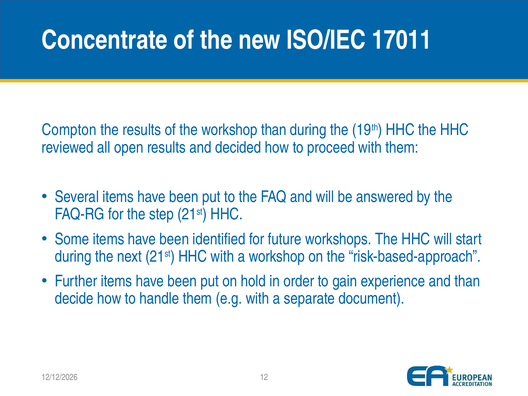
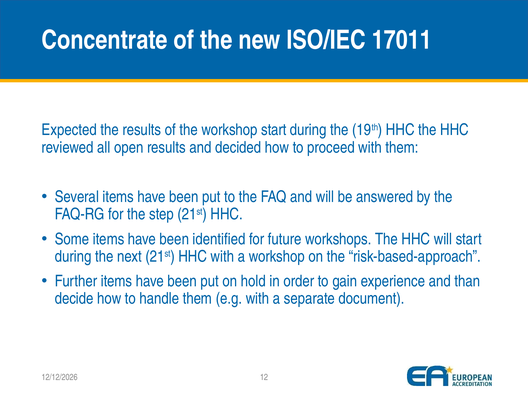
Compton: Compton -> Expected (69, 130)
workshop than: than -> start (274, 130)
